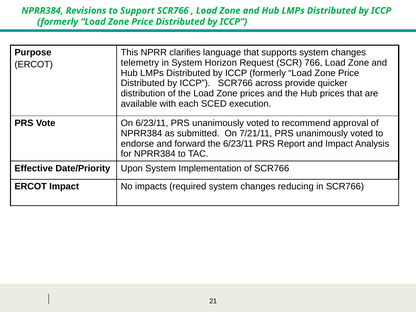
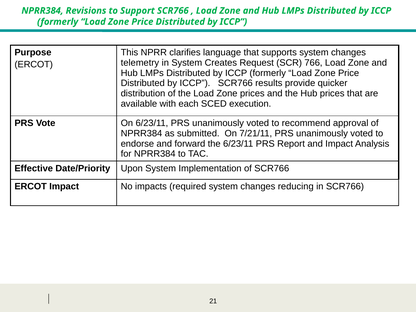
Horizon: Horizon -> Creates (221, 63)
across: across -> results (269, 83)
